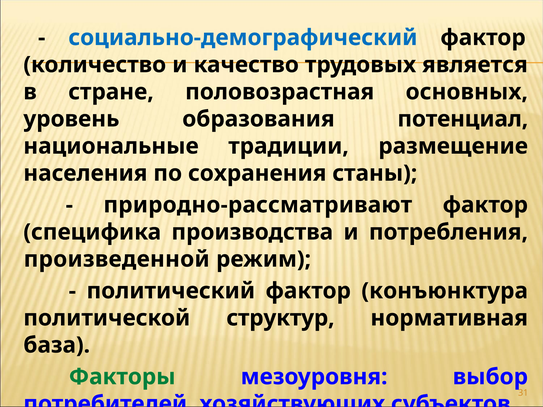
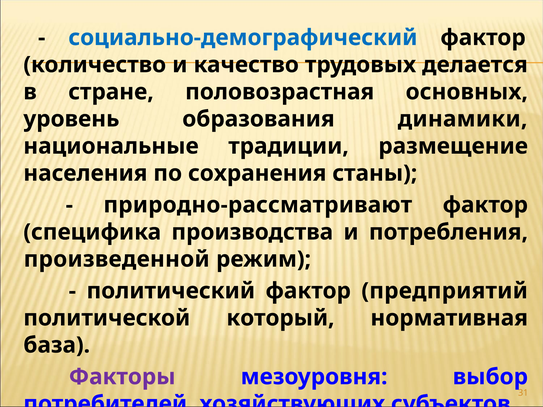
является: является -> делается (475, 65)
потенциал: потенциал -> динамики (463, 119)
конъюнктура: конъюнктура -> предприятий (445, 291)
структур: структур -> который (280, 318)
Факторы colour: green -> purple (122, 377)
